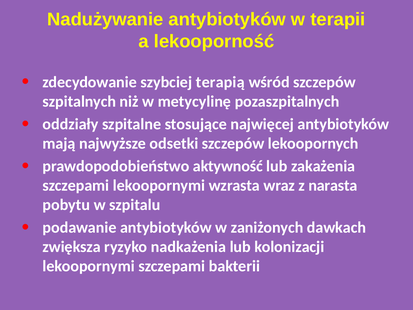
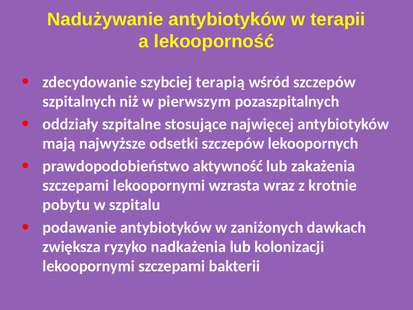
metycylinę: metycylinę -> pierwszym (194, 101)
narasta: narasta -> krotnie (333, 185)
